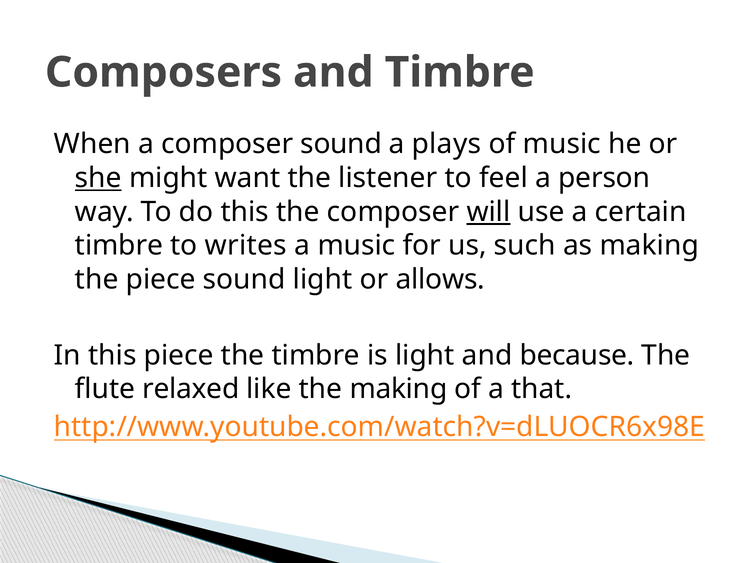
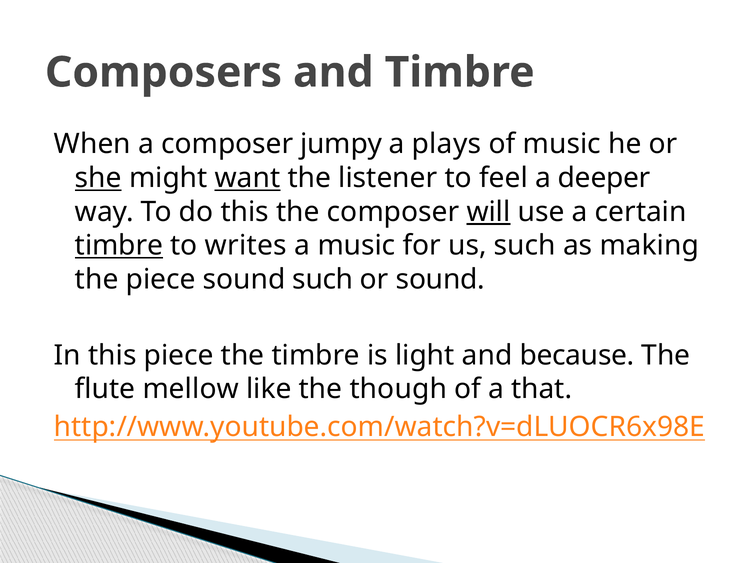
composer sound: sound -> jumpy (341, 144)
want underline: none -> present (247, 178)
person: person -> deeper (604, 178)
timbre underline: none -> present (119, 246)
sound light: light -> such (323, 280)
or allows: allows -> sound (440, 280)
relaxed: relaxed -> mellow (191, 389)
the making: making -> though (398, 389)
